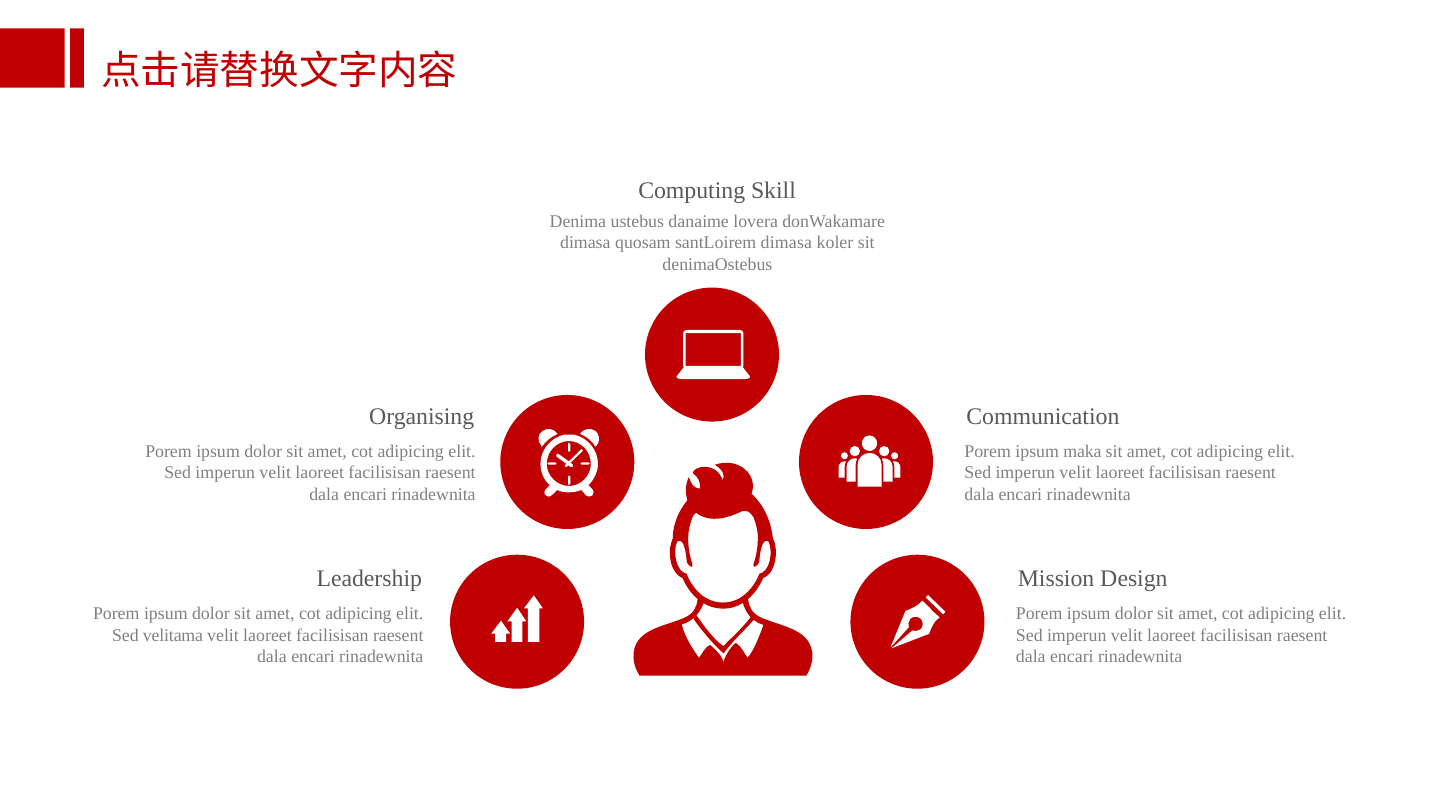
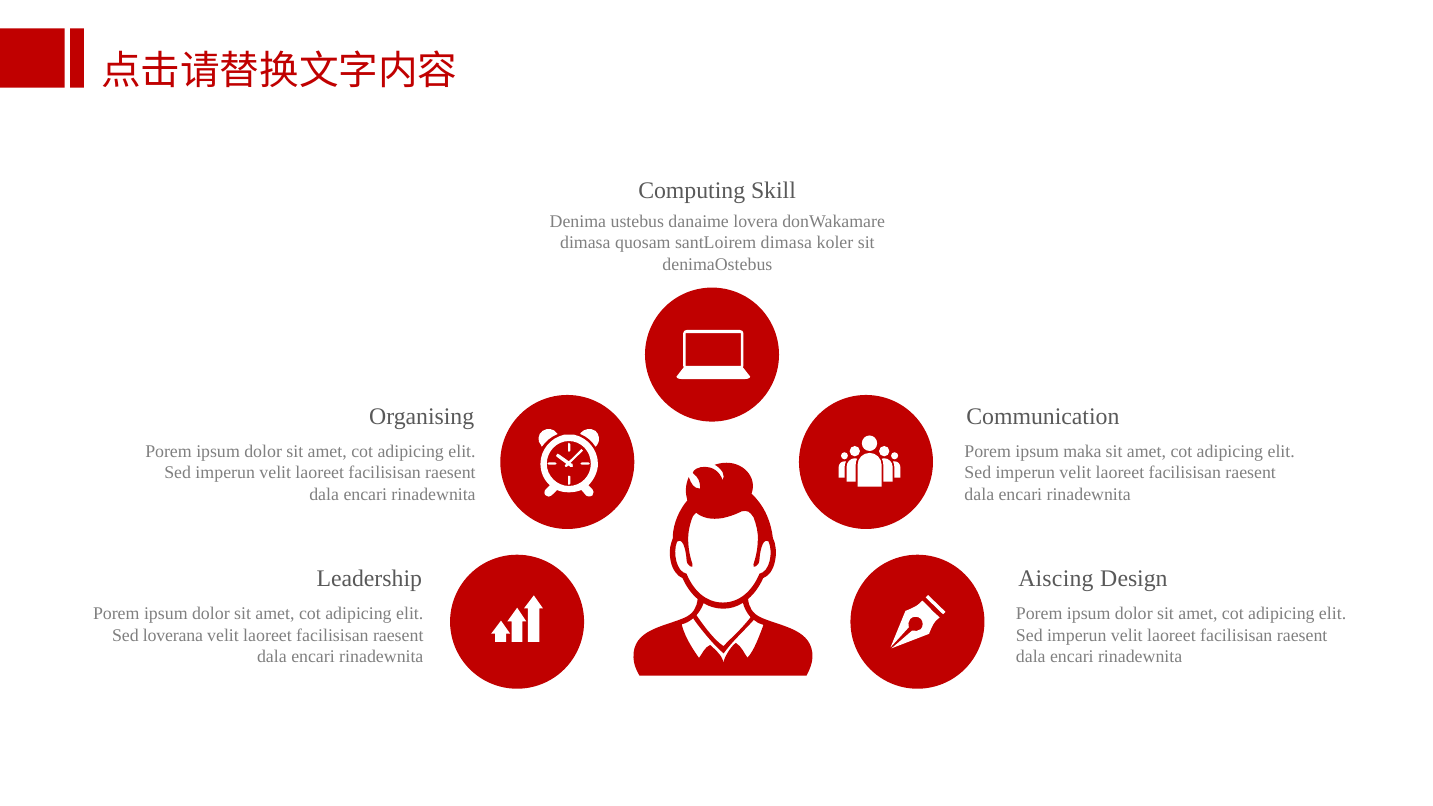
Mission: Mission -> Aiscing (1056, 579)
velitama: velitama -> loverana (173, 635)
